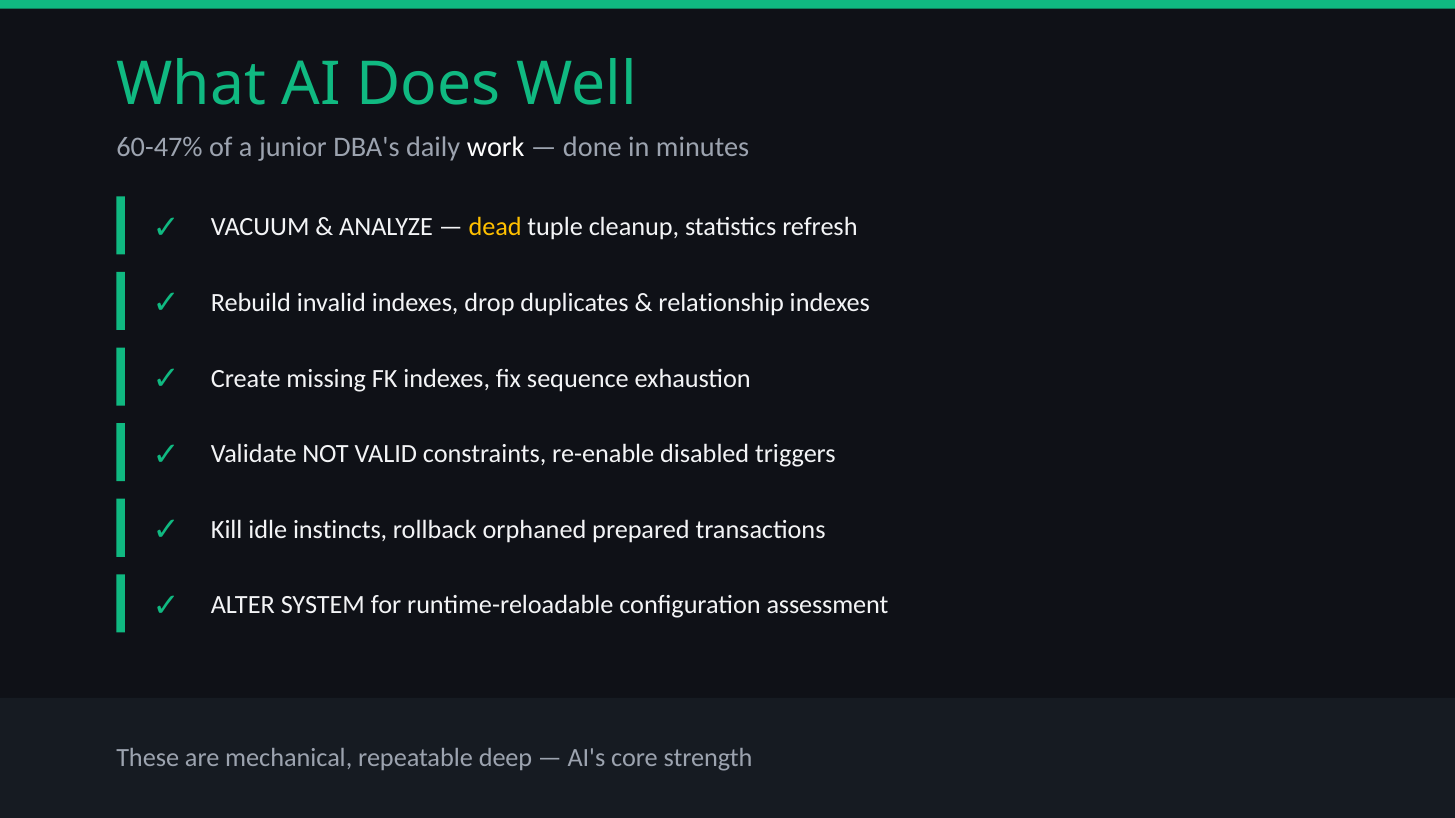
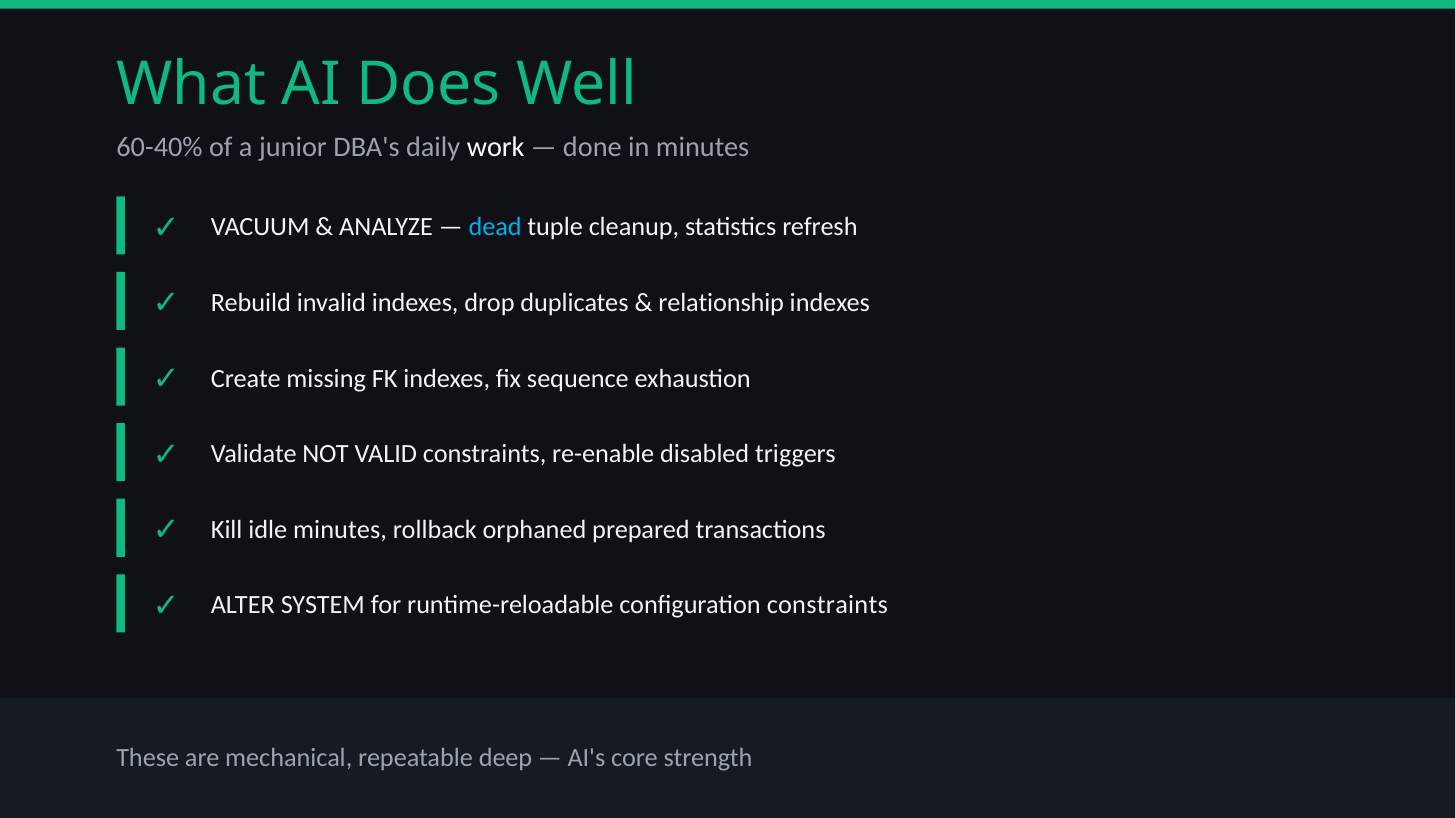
60-47%: 60-47% -> 60-40% (160, 147)
dead colour: yellow -> light blue (495, 227)
idle instincts: instincts -> minutes (340, 530)
configuration assessment: assessment -> constraints (827, 606)
